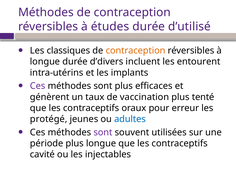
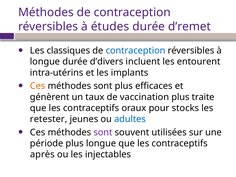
d’utilisé: d’utilisé -> d’remet (189, 27)
contraception colour: orange -> blue (136, 51)
Ces colour: purple -> orange (38, 86)
tenté: tenté -> traite (203, 97)
erreur: erreur -> stocks (185, 108)
protégé: protégé -> retester (49, 119)
cavité: cavité -> après (42, 154)
